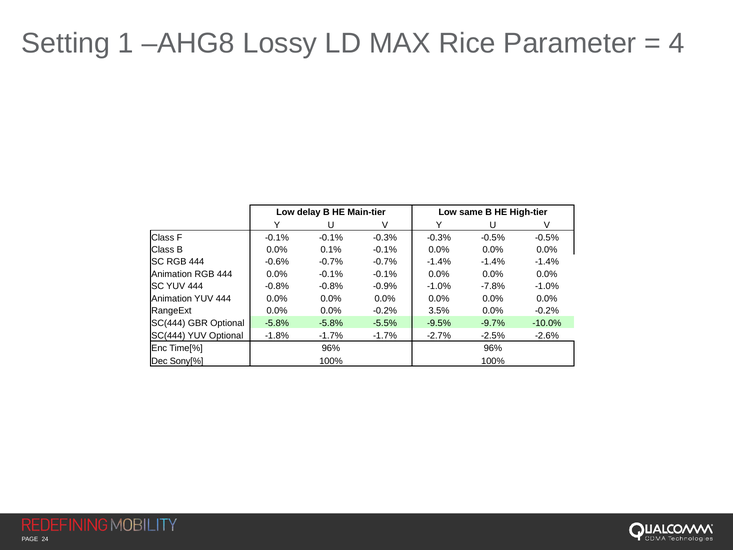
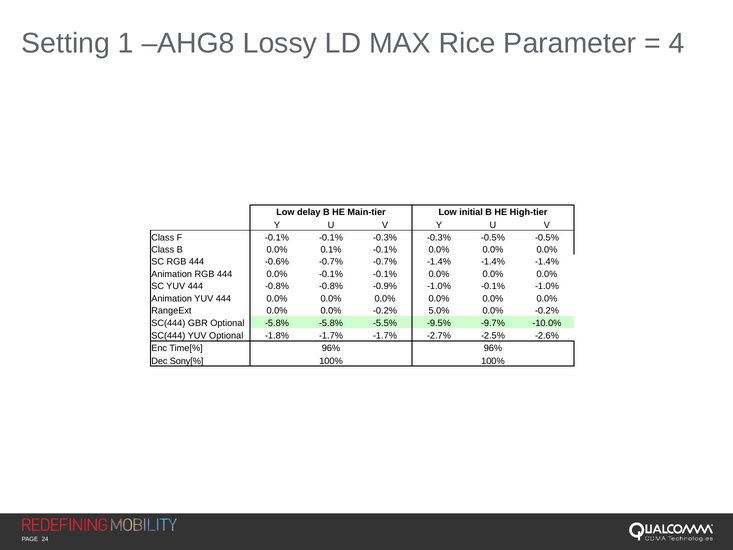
same: same -> initial (471, 212)
-1.0% -7.8%: -7.8% -> -0.1% (493, 286)
3.5%: 3.5% -> 5.0% (439, 311)
